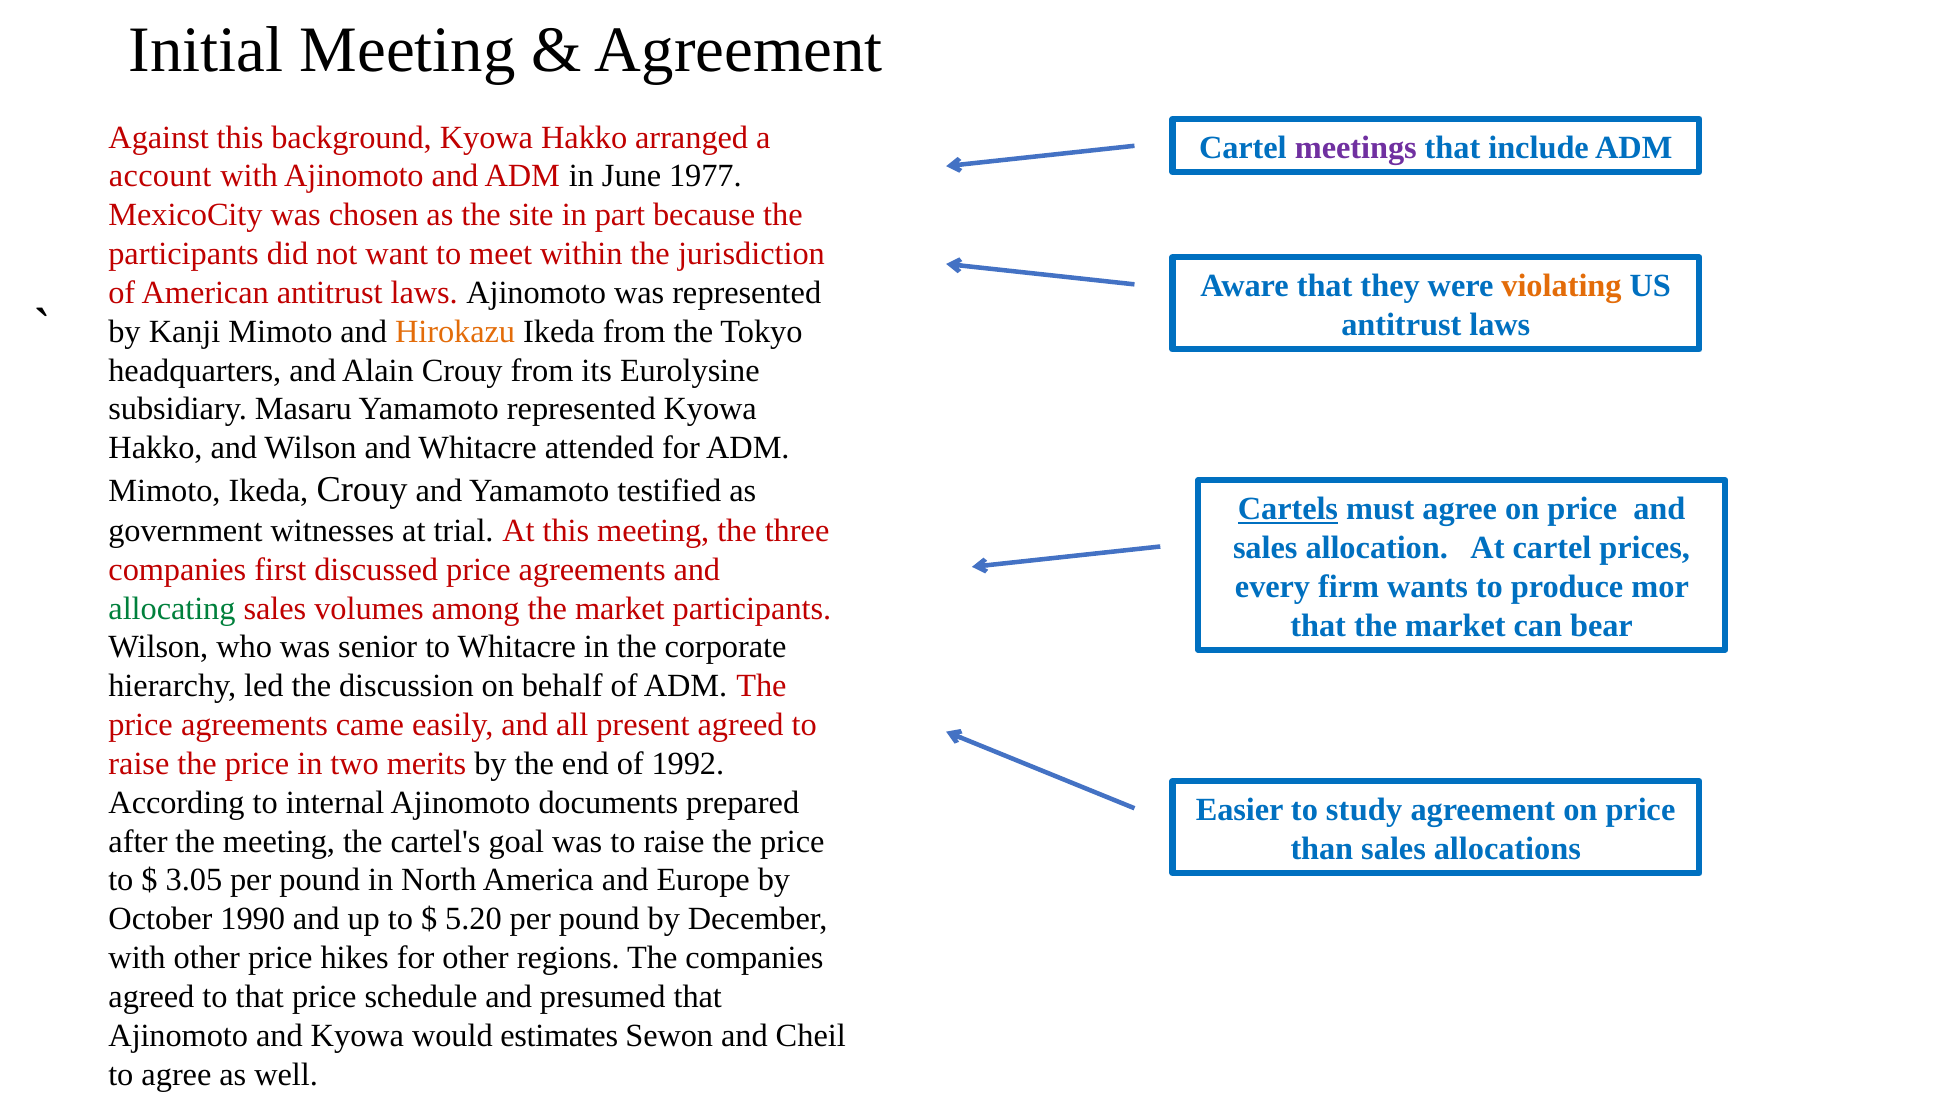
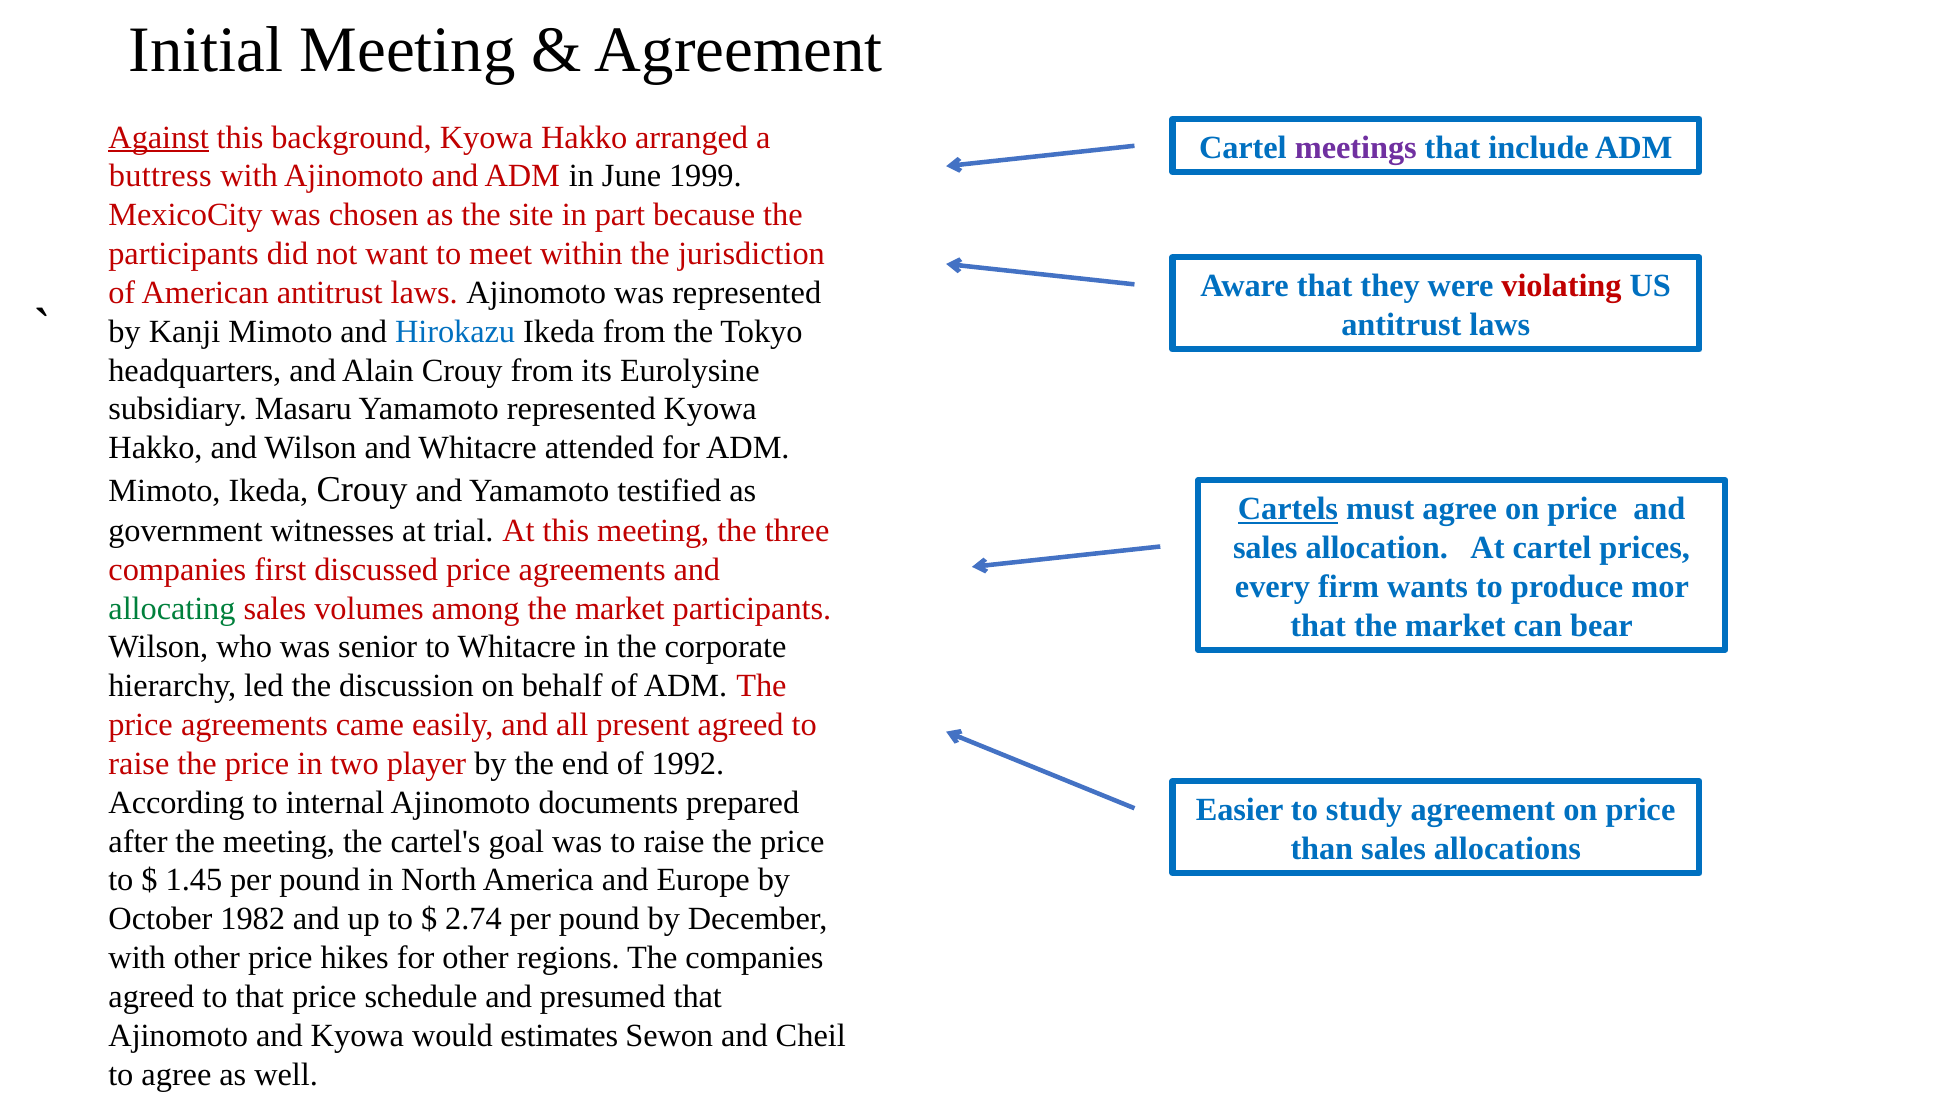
Against underline: none -> present (159, 137)
account: account -> buttress (160, 176)
1977: 1977 -> 1999 (705, 176)
violating colour: orange -> red (1562, 286)
Hirokazu colour: orange -> blue (455, 332)
merits: merits -> player (427, 764)
3.05: 3.05 -> 1.45 (194, 881)
1990: 1990 -> 1982 (253, 919)
5.20: 5.20 -> 2.74 (473, 919)
